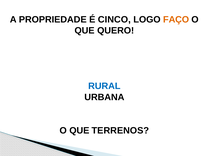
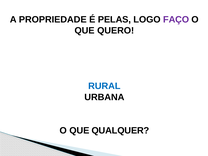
CINCO: CINCO -> PELAS (114, 20)
FAÇO colour: orange -> purple (176, 20)
TERRENOS: TERRENOS -> QUALQUER (120, 130)
